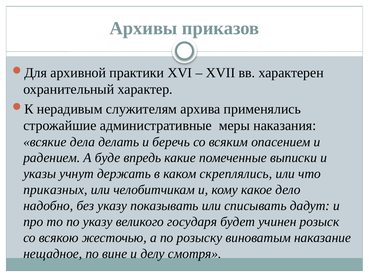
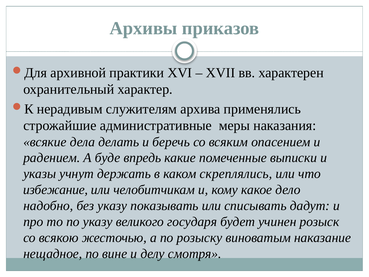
приказных: приказных -> избежание (56, 190)
